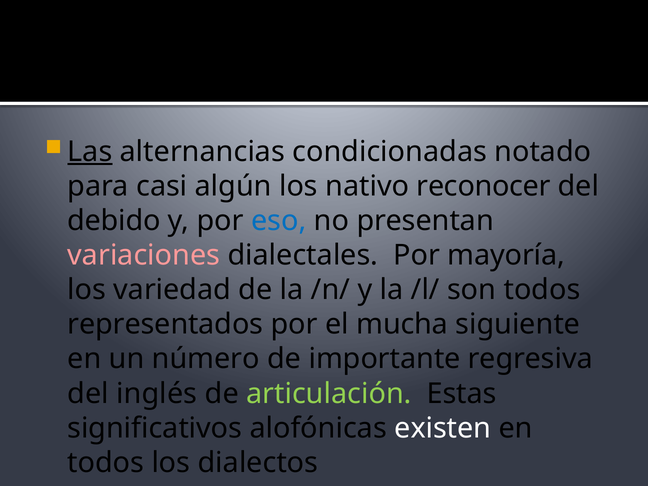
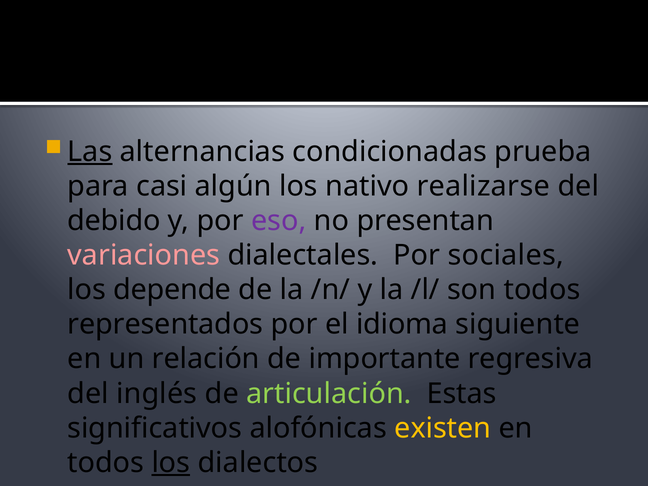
notado: notado -> prueba (543, 152)
reconocer: reconocer -> realizarse (483, 186)
eso colour: blue -> purple (279, 221)
mayoría: mayoría -> sociales (506, 255)
variedad: variedad -> depende (172, 290)
mucha: mucha -> idioma (402, 324)
número: número -> relación (206, 359)
existen colour: white -> yellow (443, 428)
los underline: none -> present (171, 463)
